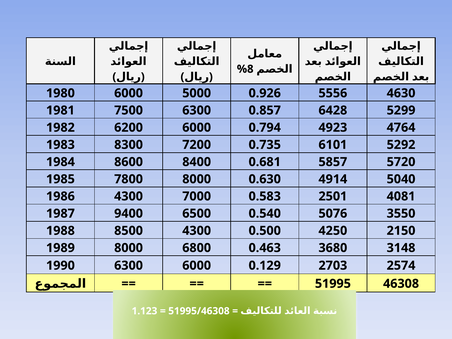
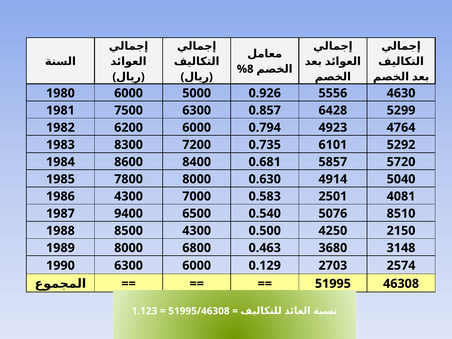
3550: 3550 -> 8510 (401, 213)
